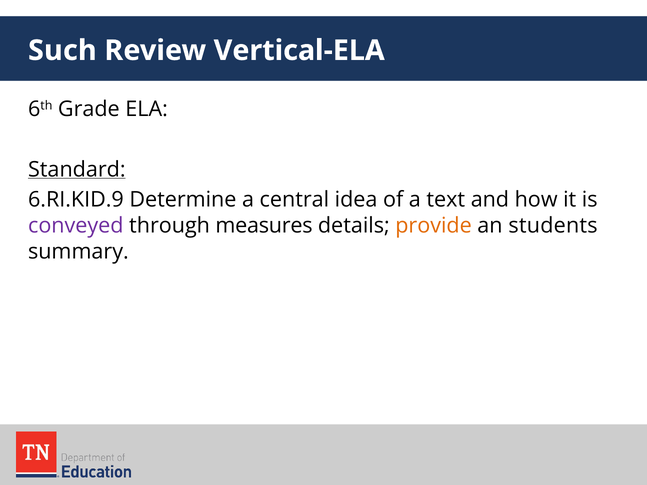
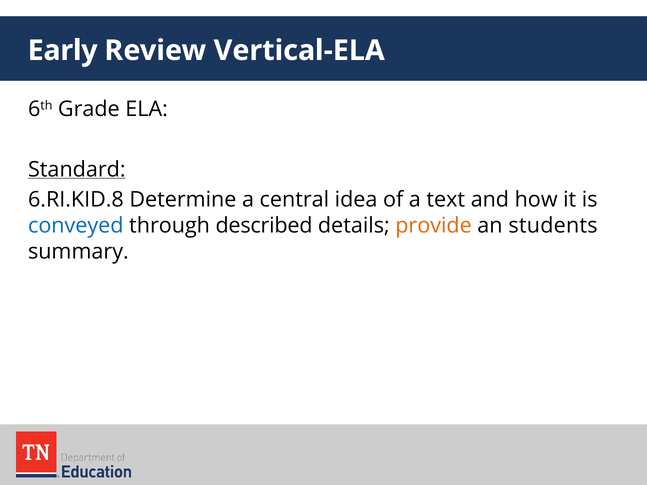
Such: Such -> Early (63, 51)
6.RI.KID.9: 6.RI.KID.9 -> 6.RI.KID.8 (76, 200)
conveyed colour: purple -> blue (76, 226)
measures: measures -> described (264, 226)
